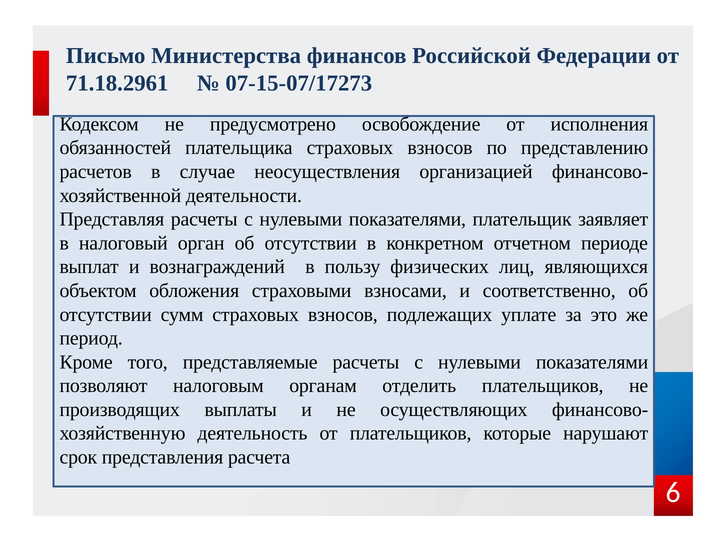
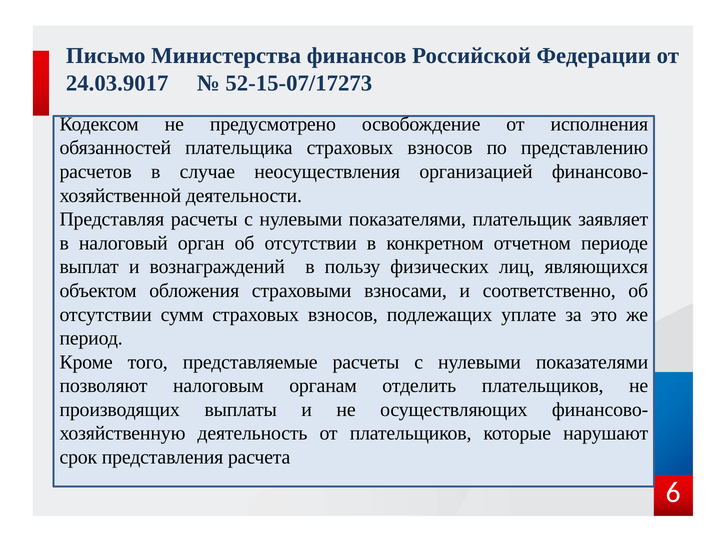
71.18.2961: 71.18.2961 -> 24.03.9017 (117, 83)
07-15-07/17273: 07-15-07/17273 -> 52-15-07/17273 (299, 83)
